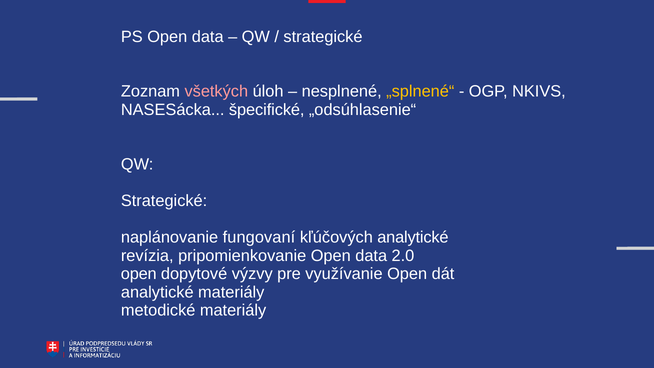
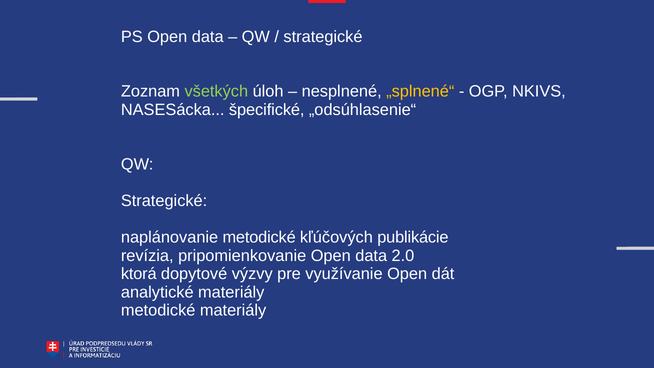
všetkých colour: pink -> light green (216, 91)
naplánovanie fungovaní: fungovaní -> metodické (259, 237)
kľúčových analytické: analytické -> publikácie (413, 237)
open: open -> ktorá (139, 274)
